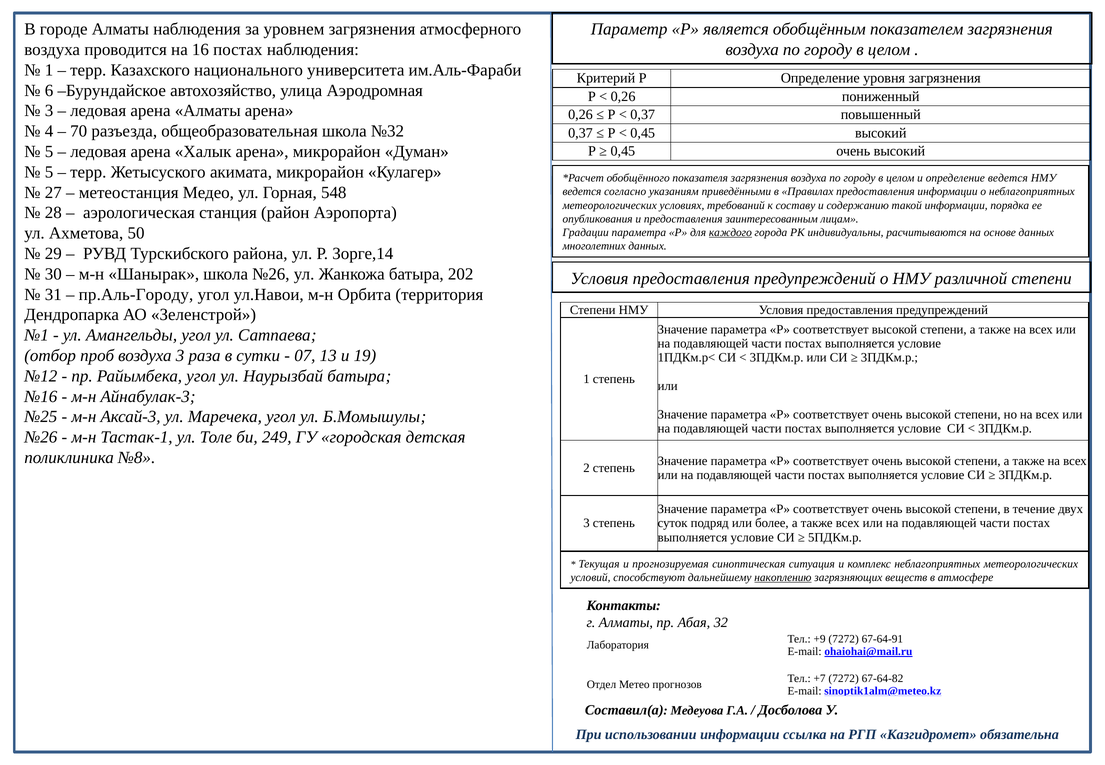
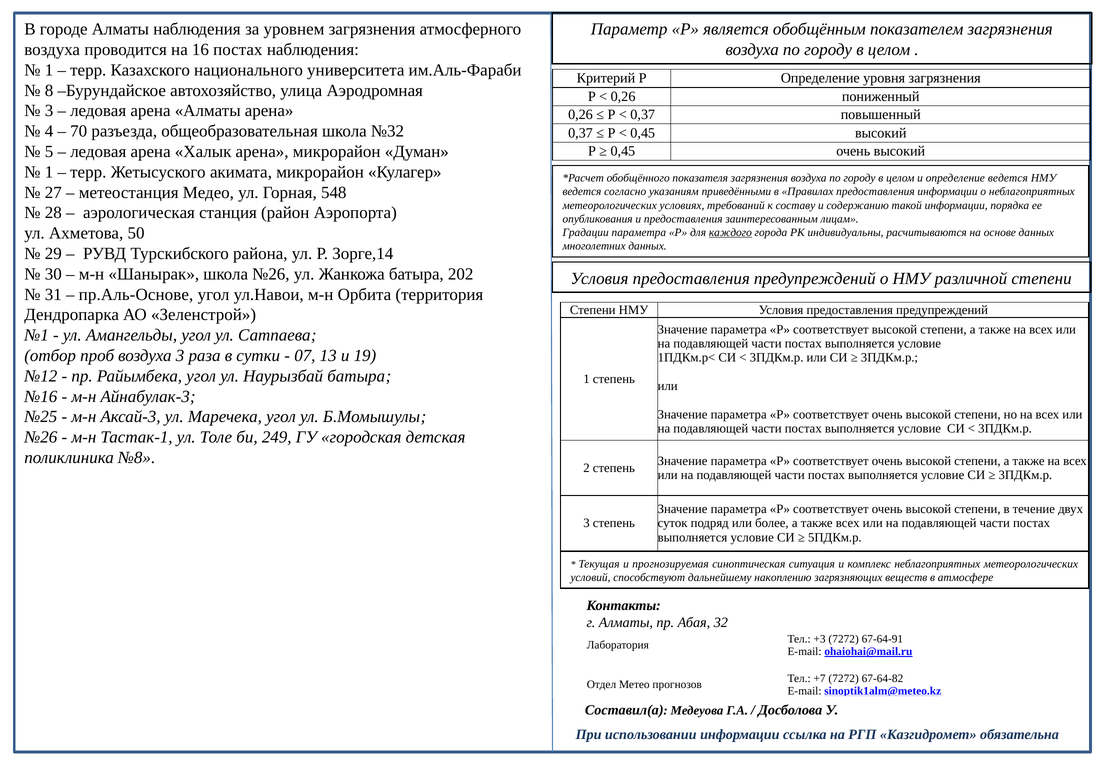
6: 6 -> 8 (49, 90)
5: 5 -> 1 (49, 172)
пр.Аль-Городу: пр.Аль-Городу -> пр.Аль-Основе (136, 294)
накоплению underline: present -> none (783, 577)
+9: +9 -> +3 (820, 639)
